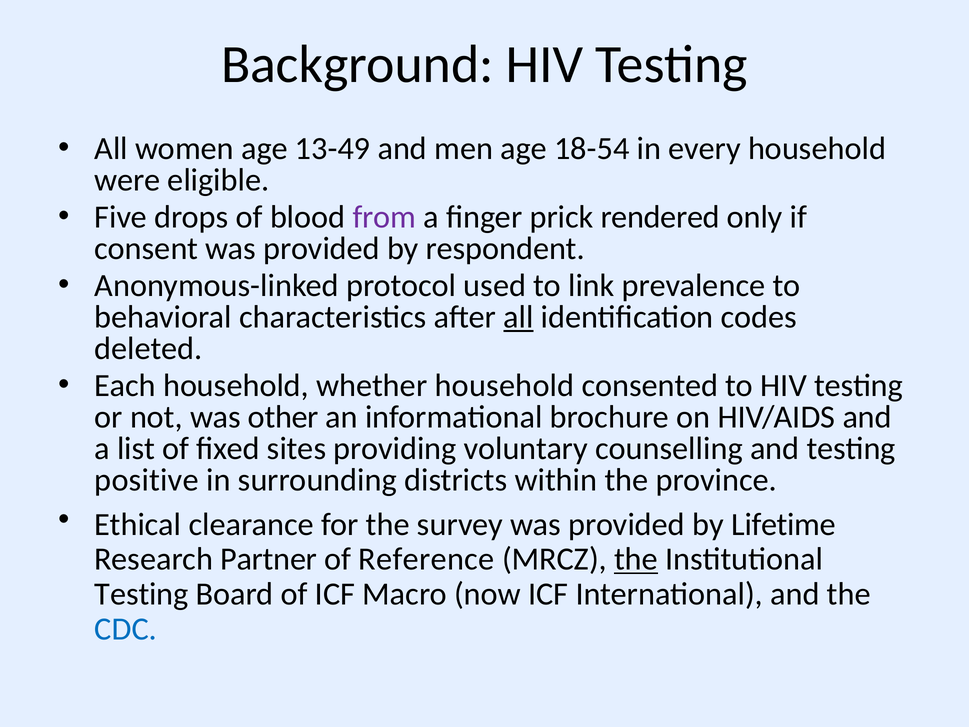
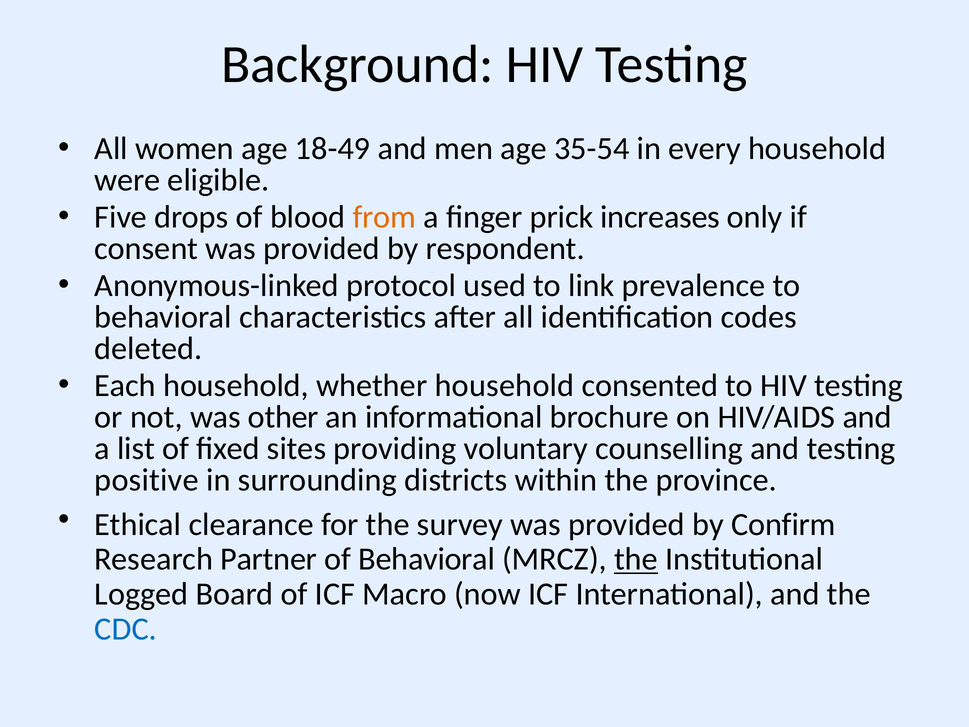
13-49: 13-49 -> 18-49 (333, 148)
18-54: 18-54 -> 35-54 (592, 148)
from colour: purple -> orange (384, 217)
rendered: rendered -> increases (660, 217)
all underline: present -> none (518, 317)
Lifetime: Lifetime -> Confirm (784, 524)
of Reference: Reference -> Behavioral (427, 559)
Testing: Testing -> Logged (141, 594)
